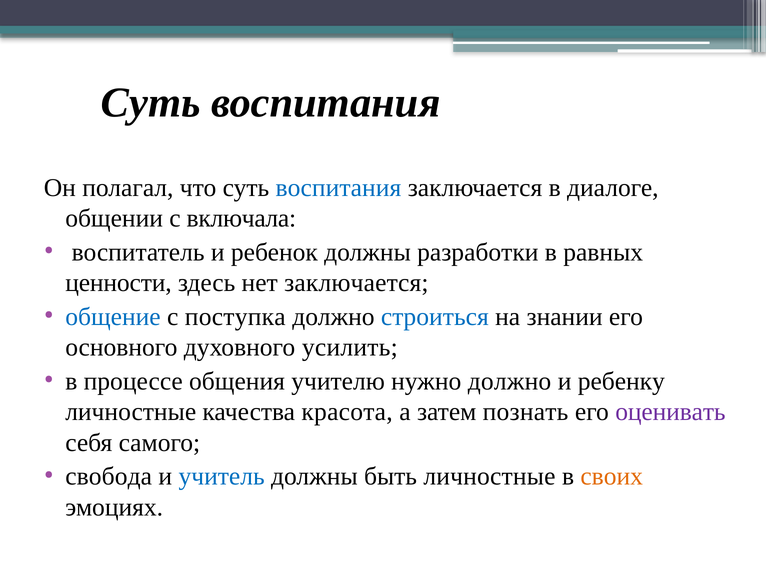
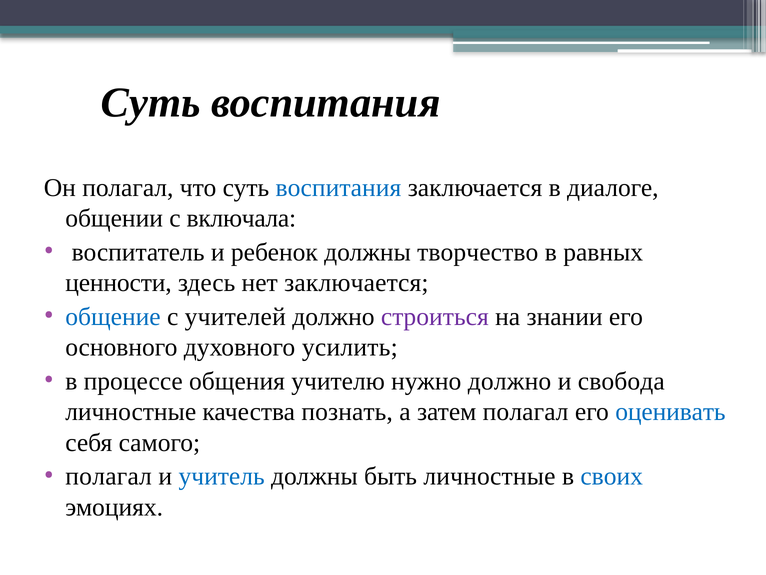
разработки: разработки -> творчество (478, 252)
поступка: поступка -> учителей (235, 316)
строиться colour: blue -> purple (435, 316)
ребенку: ребенку -> свобода (621, 381)
красота: красота -> познать (347, 412)
затем познать: познать -> полагал (526, 412)
оценивать colour: purple -> blue (670, 412)
свобода: свобода -> полагал (109, 476)
своих colour: orange -> blue (612, 476)
